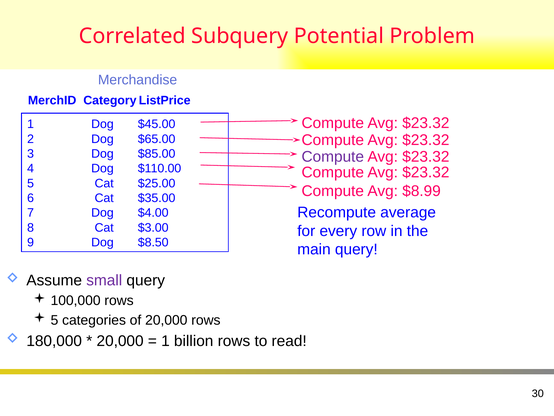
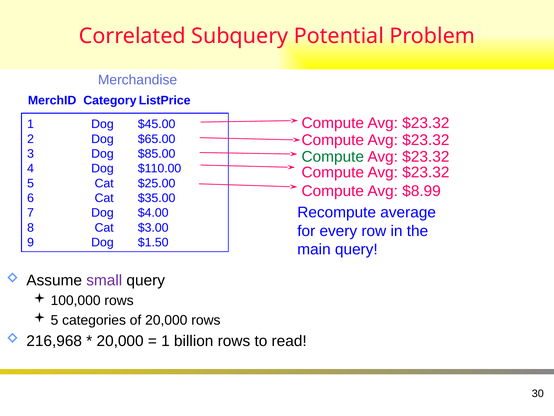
Compute colour: purple -> green (333, 157)
$8.50: $8.50 -> $1.50 (153, 242)
180,000: 180,000 -> 216,968 (54, 341)
